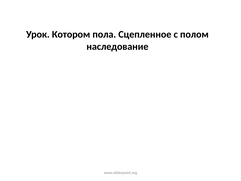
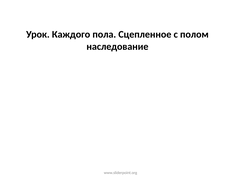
Котором: Котором -> Каждого (71, 34)
